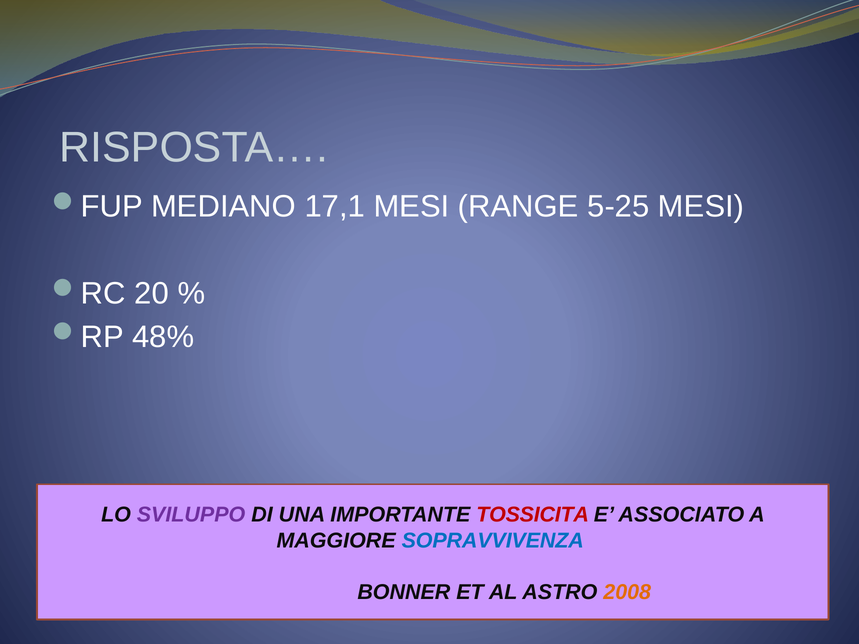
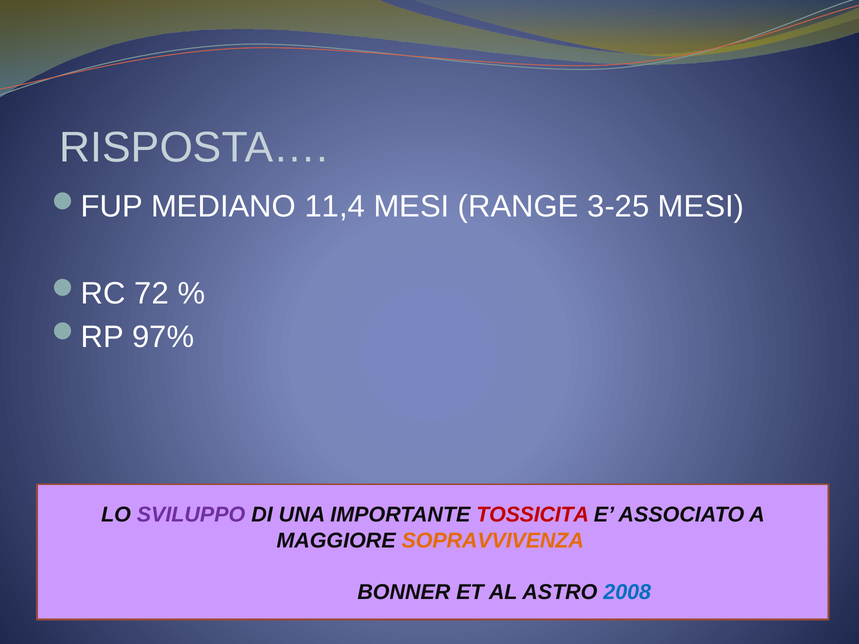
17,1: 17,1 -> 11,4 (335, 207)
5-25: 5-25 -> 3-25 (618, 207)
20: 20 -> 72 (152, 294)
48%: 48% -> 97% (163, 337)
SOPRAVVIVENZA colour: blue -> orange (493, 541)
2008 colour: orange -> blue (627, 592)
